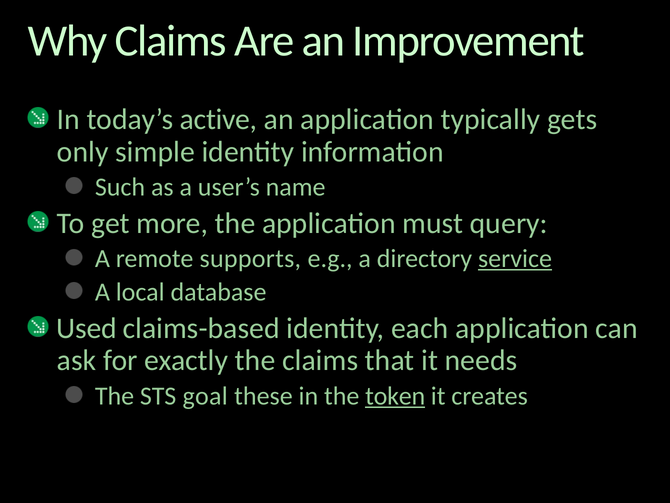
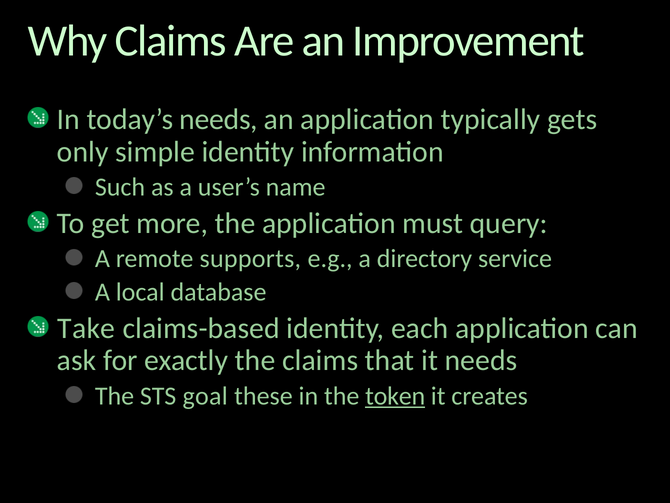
today’s active: active -> needs (219, 119)
service underline: present -> none (515, 258)
Used: Used -> Take (86, 328)
